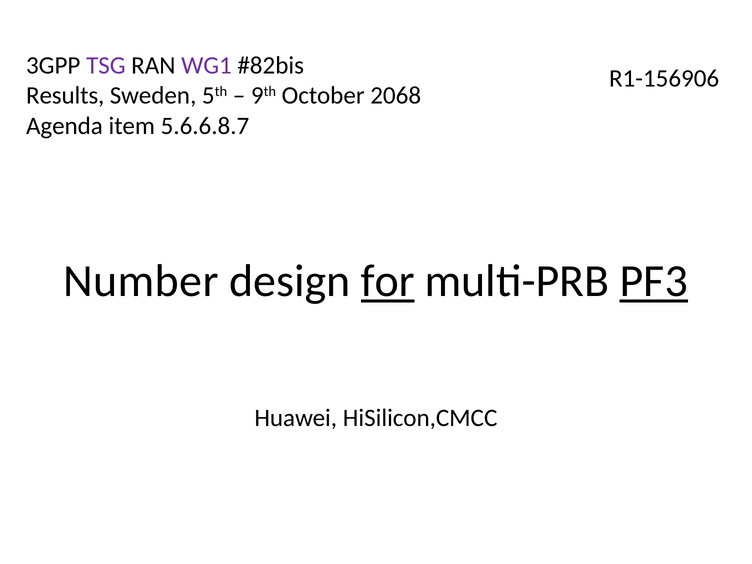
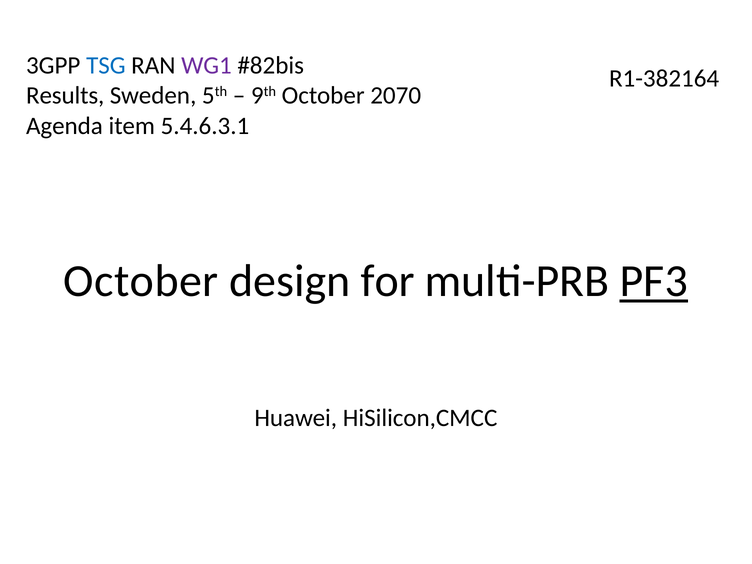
TSG colour: purple -> blue (106, 66)
R1-156906: R1-156906 -> R1-382164 (664, 78)
2068: 2068 -> 2070 (396, 96)
5.6.6.8.7: 5.6.6.8.7 -> 5.4.6.3.1 (205, 126)
Number: Number -> October (141, 281)
for underline: present -> none (388, 281)
